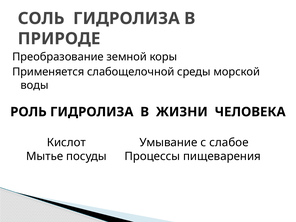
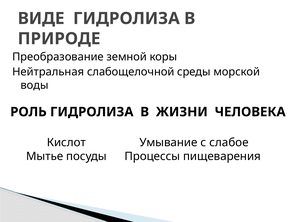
СОЛЬ: СОЛЬ -> ВИДЕ (41, 18)
Применяется: Применяется -> Нейтральная (48, 72)
